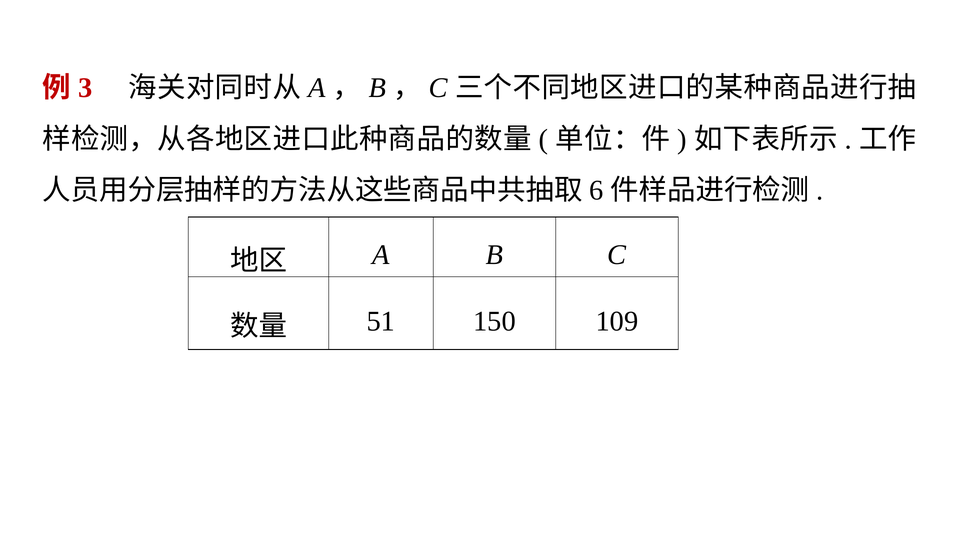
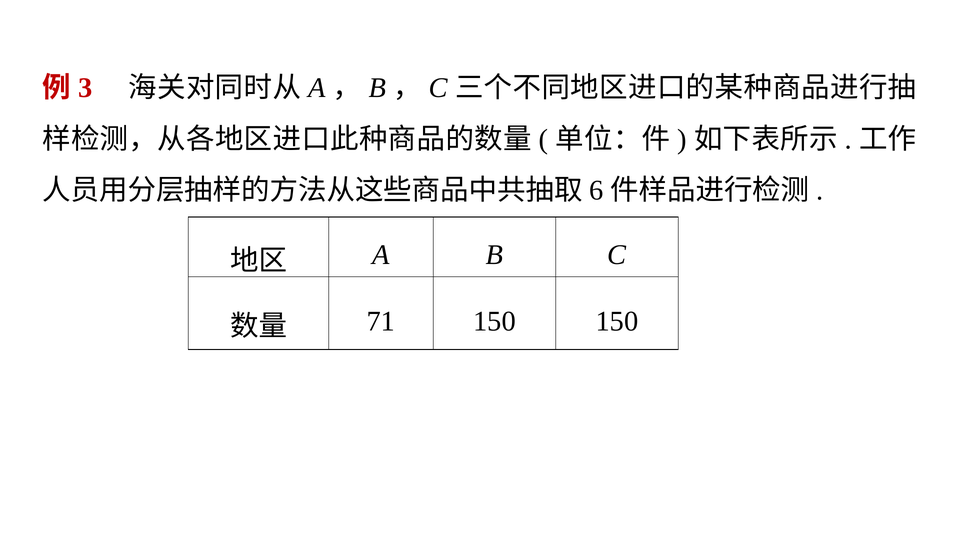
51: 51 -> 71 (381, 321)
150 109: 109 -> 150 (617, 321)
